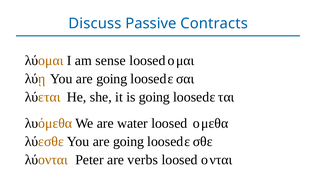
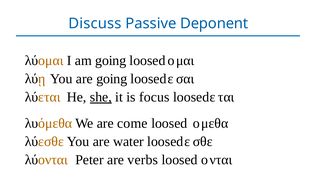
Contracts: Contracts -> Deponent (214, 23)
am sense: sense -> going (111, 60)
she underline: none -> present (101, 97)
is going: going -> focus (154, 97)
water: water -> come (132, 123)
going: going -> water (128, 141)
